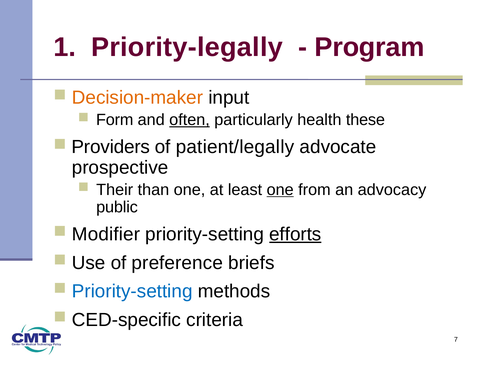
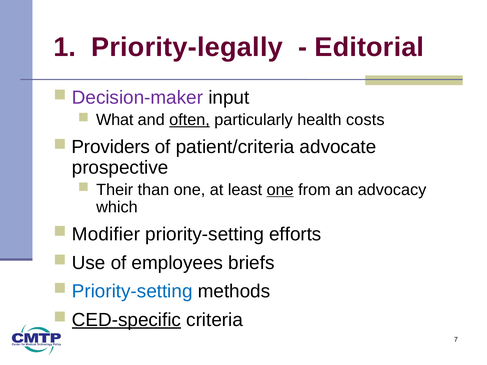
Program: Program -> Editorial (369, 47)
Decision-maker colour: orange -> purple (137, 98)
Form: Form -> What (115, 120)
these: these -> costs (365, 120)
patient/legally: patient/legally -> patient/criteria (235, 147)
public: public -> which (117, 207)
efforts underline: present -> none (295, 234)
preference: preference -> employees (177, 263)
CED-specific underline: none -> present (126, 320)
